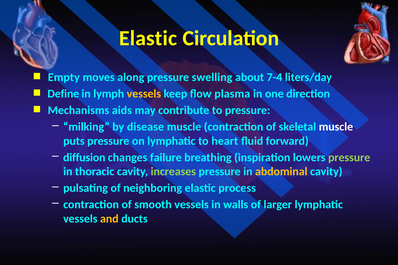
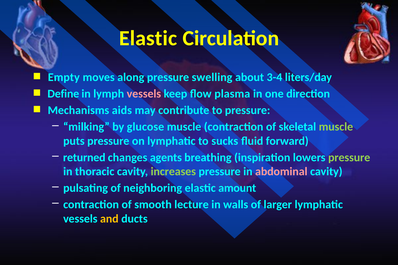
7-4: 7-4 -> 3-4 (274, 77)
vessels colour: yellow -> pink (144, 94)
disease: disease -> glucose (145, 127)
muscle colour: white -> light green (336, 127)
heart: heart -> sucks (225, 141)
diffusion: diffusion -> returned (84, 158)
failure: failure -> agents (166, 158)
abdominal colour: yellow -> pink (281, 172)
process: process -> amount (237, 188)
smooth vessels: vessels -> lecture (192, 205)
